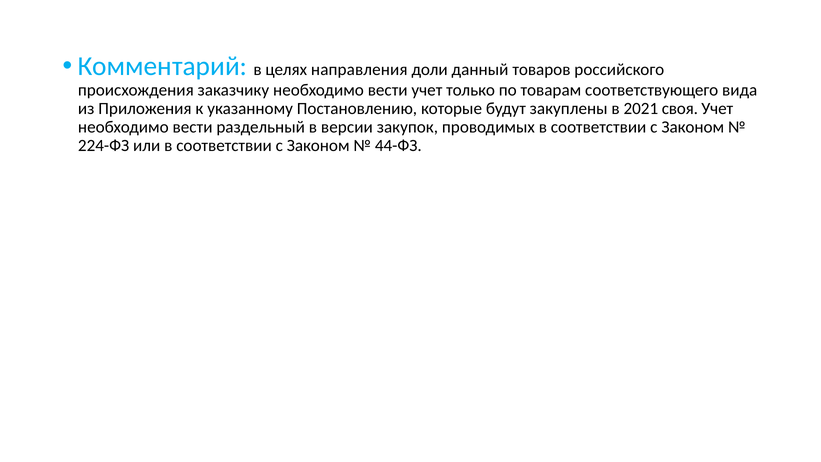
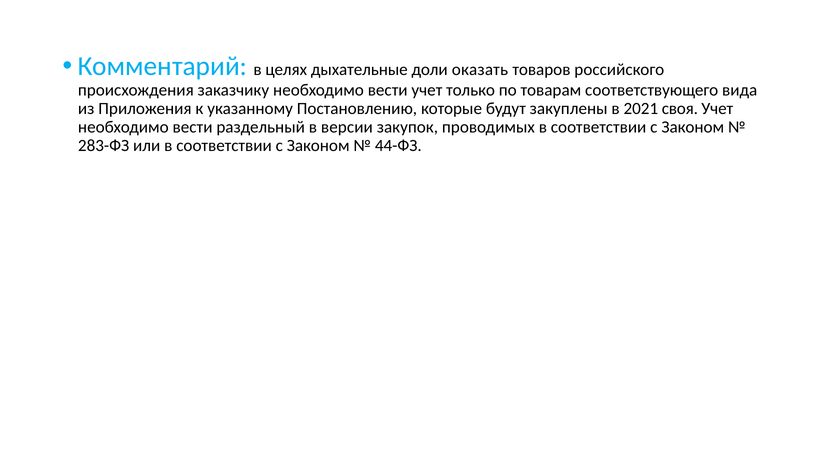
направления: направления -> дыхательные (359, 69)
данный: данный -> оказать (480, 69)
224-ФЗ: 224-ФЗ -> 283-ФЗ (104, 146)
